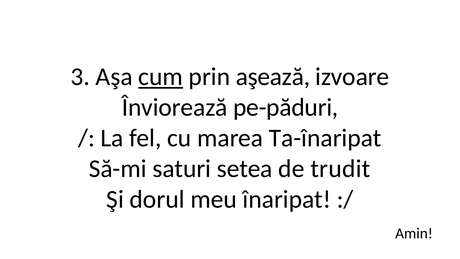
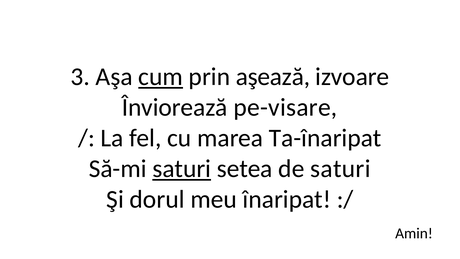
pe-păduri: pe-păduri -> pe-visare (285, 107)
saturi underline: none -> present (182, 169)
de trudit: trudit -> saturi (340, 169)
